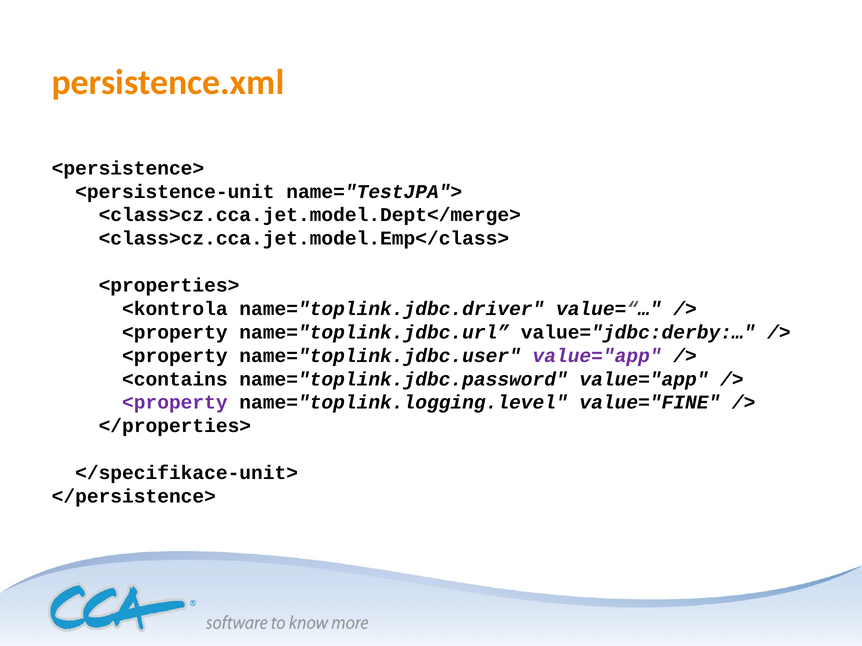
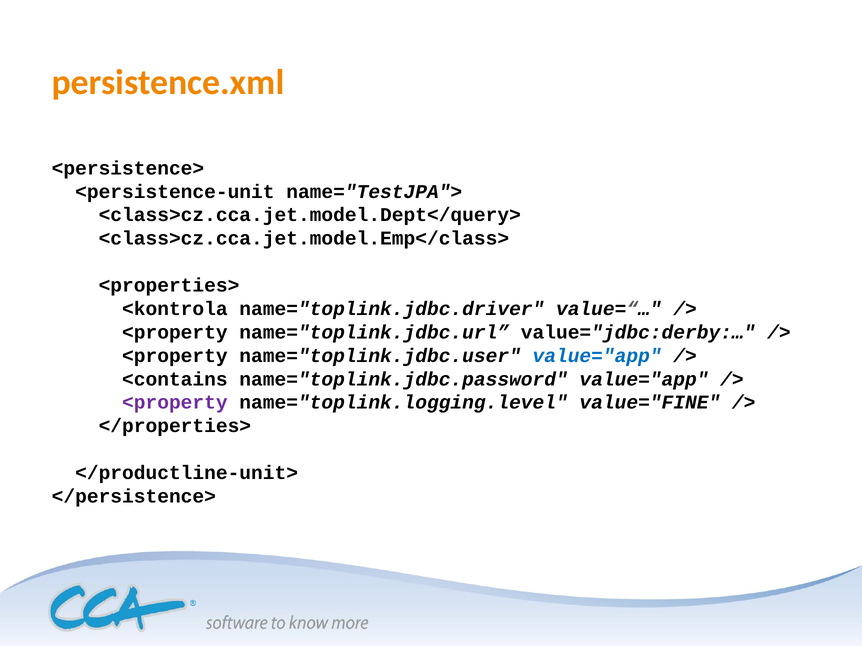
<class>cz.cca.jet.model.Dept</merge>: <class>cz.cca.jet.model.Dept</merge> -> <class>cz.cca.jet.model.Dept</query> (310, 215)
value="app colour: purple -> blue (597, 356)
</specifikace-unit>: </specifikace-unit> -> </productline-unit> (187, 473)
